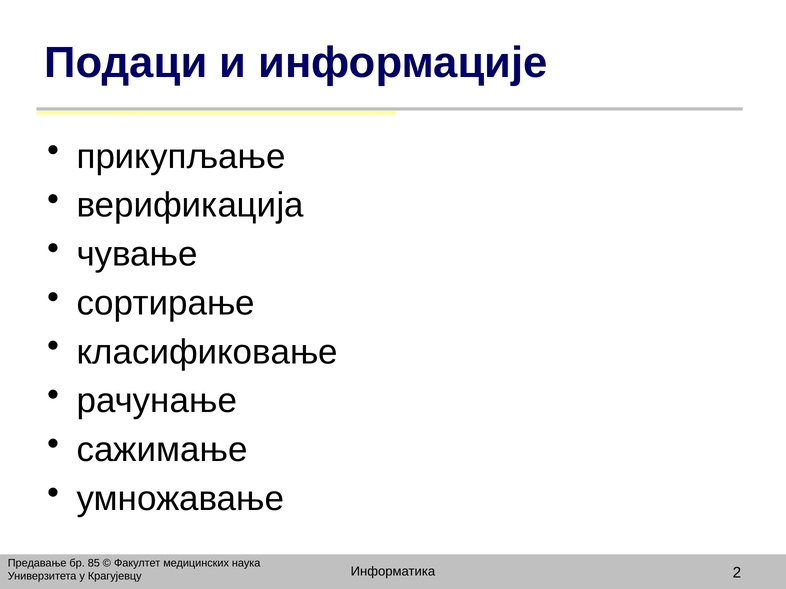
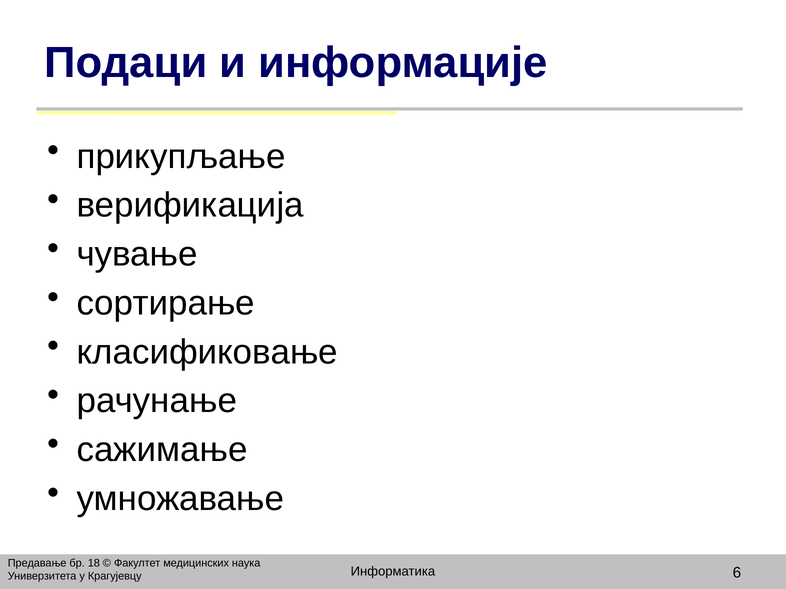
85: 85 -> 18 (94, 563)
2: 2 -> 6 (737, 573)
